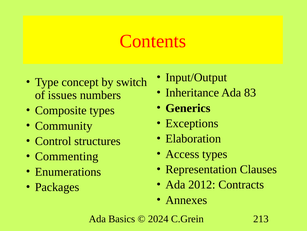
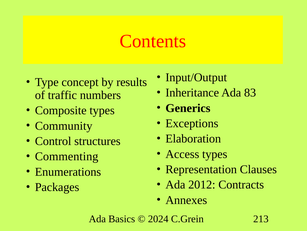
switch: switch -> results (132, 82)
issues: issues -> traffic (62, 95)
